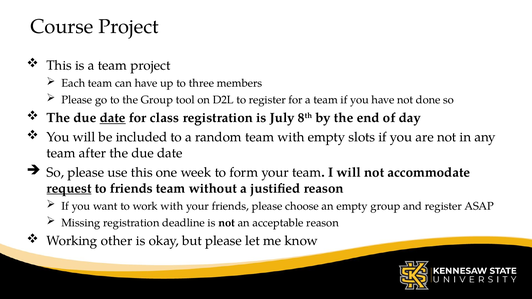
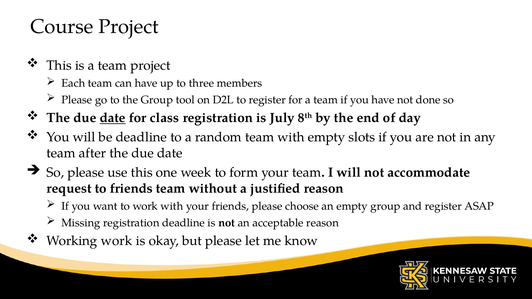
be included: included -> deadline (141, 137)
request underline: present -> none (69, 188)
Working other: other -> work (117, 241)
